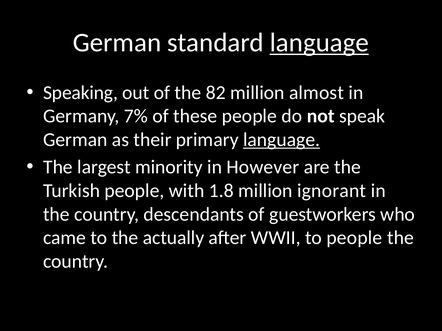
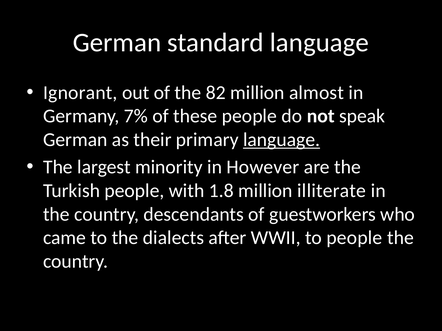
language underline: present -> none (319, 43)
Speaking: Speaking -> Ignorant (80, 93)
ignorant: ignorant -> illiterate (332, 191)
actually: actually -> dialects (173, 238)
